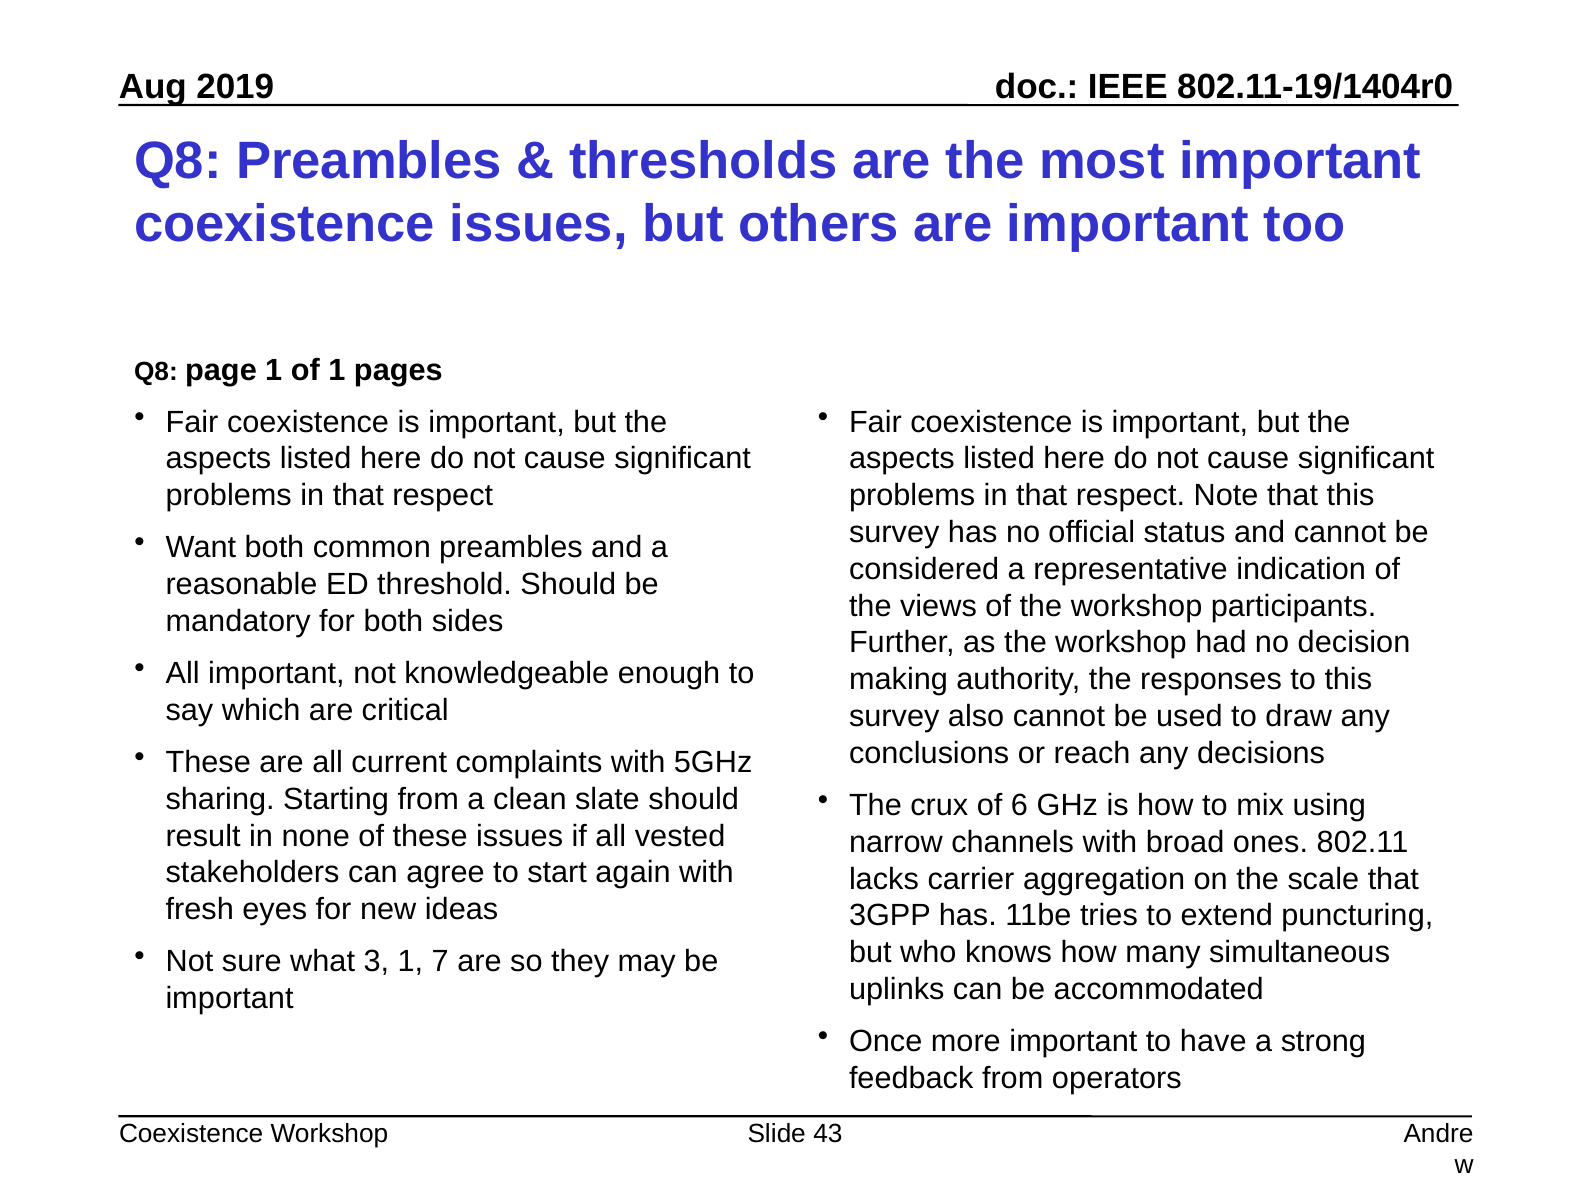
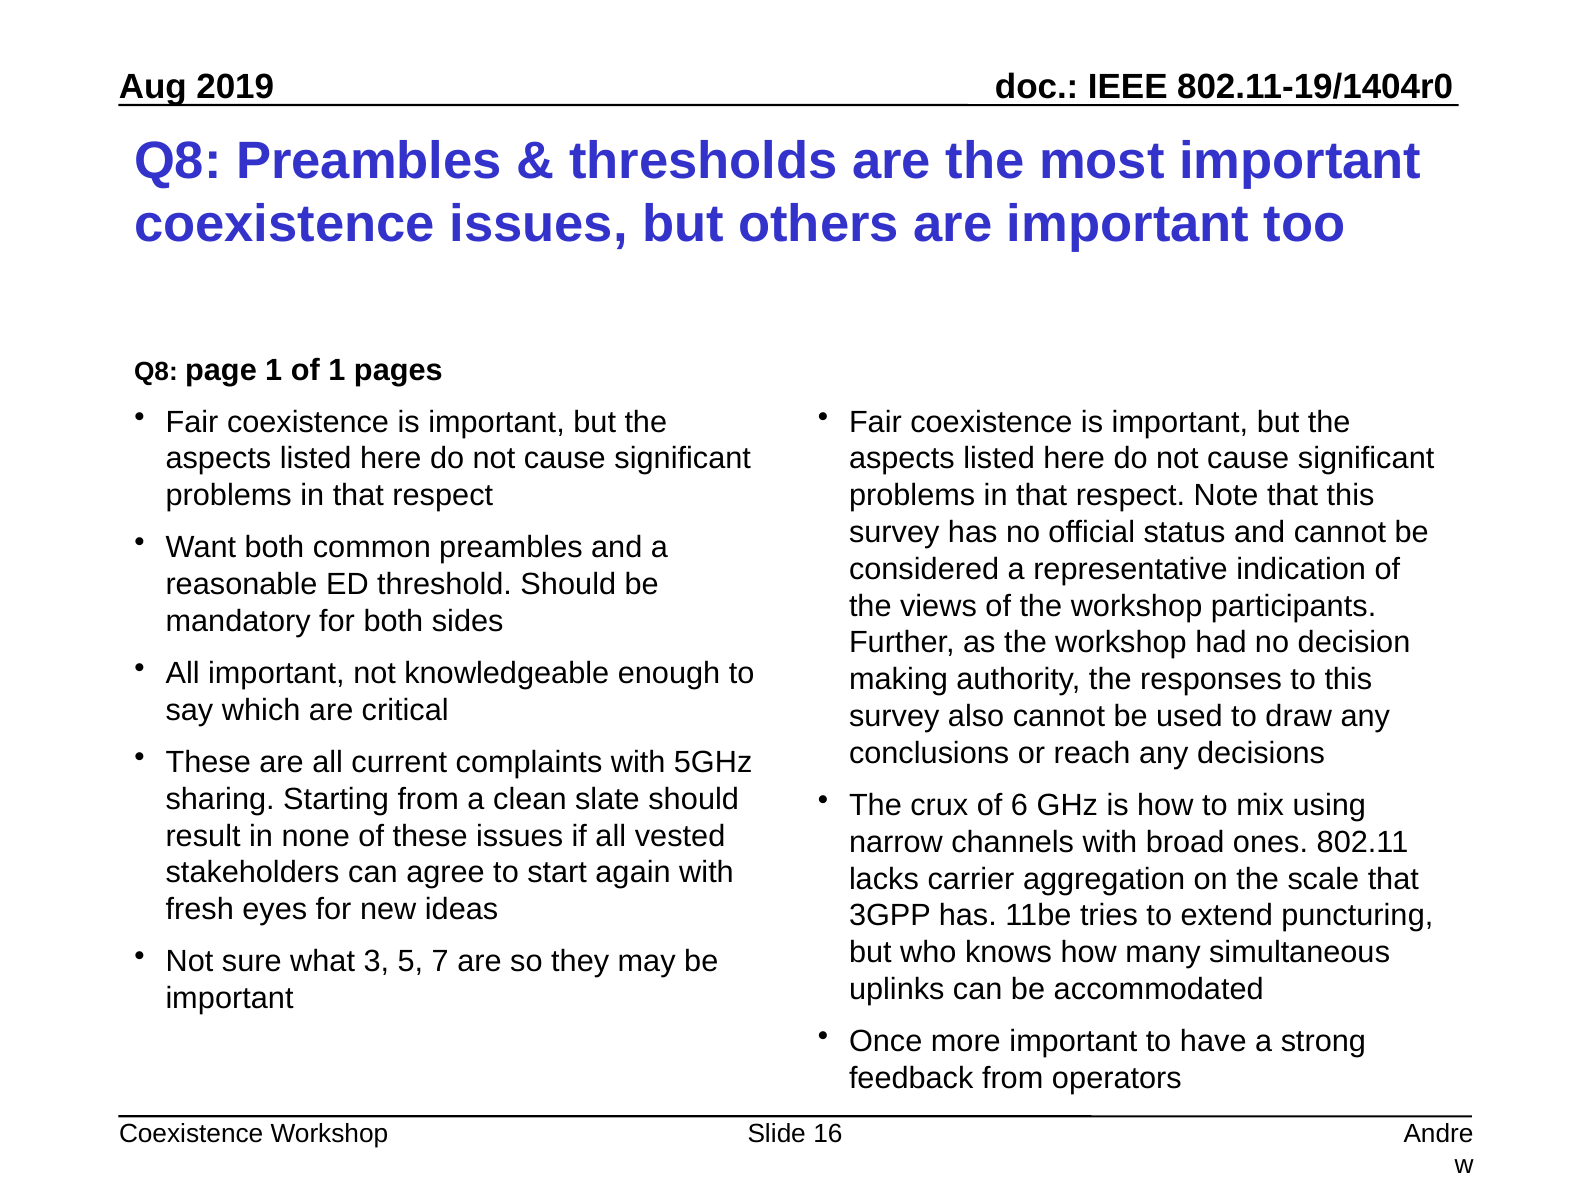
3 1: 1 -> 5 (410, 962)
43: 43 -> 16 (828, 1134)
